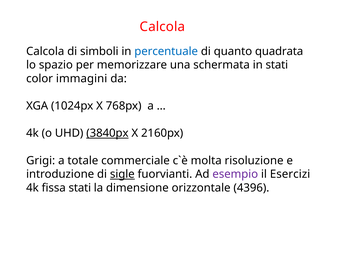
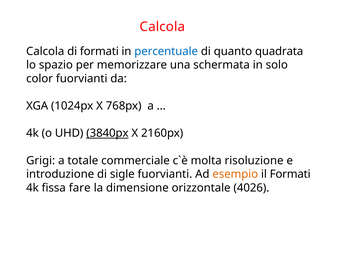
di simboli: simboli -> formati (99, 51)
in stati: stati -> solo (277, 65)
color immagini: immagini -> fuorvianti (82, 79)
sigle underline: present -> none (122, 174)
esempio colour: purple -> orange (235, 174)
il Esercizi: Esercizi -> Formati (290, 174)
fissa stati: stati -> fare (80, 188)
4396: 4396 -> 4026 (251, 188)
